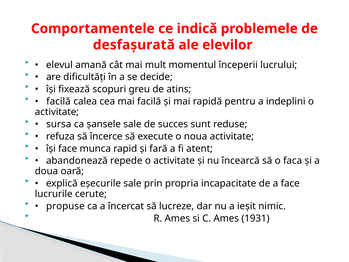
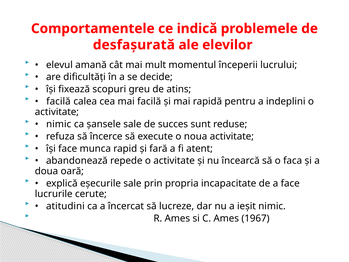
sursa: sursa -> nimic (59, 124)
propuse: propuse -> atitudini (65, 206)
1931: 1931 -> 1967 (255, 218)
